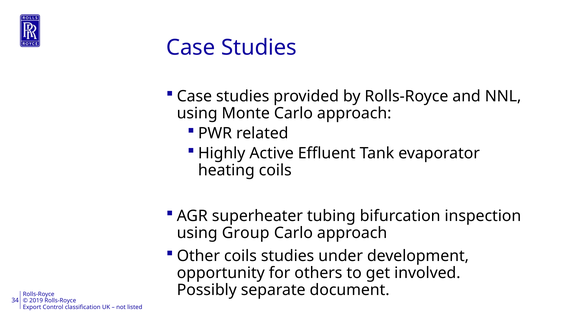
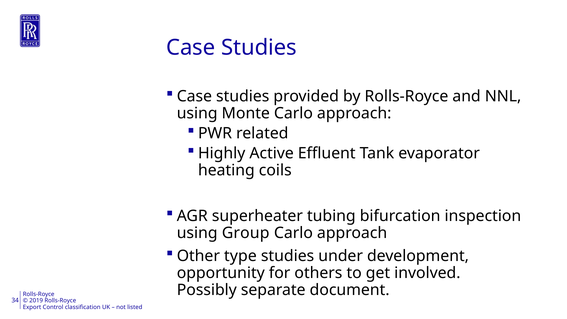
Other coils: coils -> type (240, 256)
